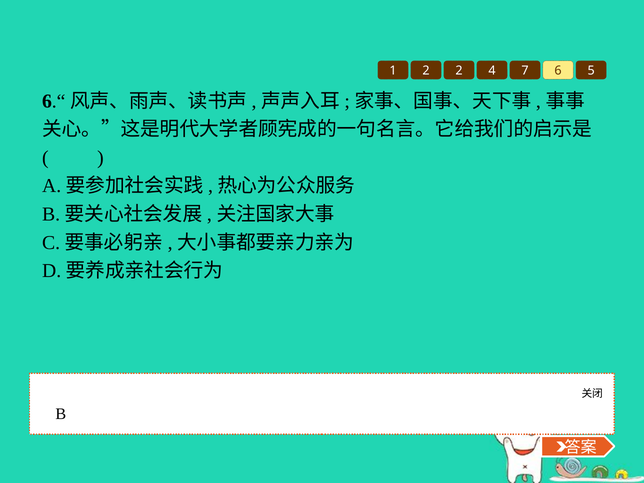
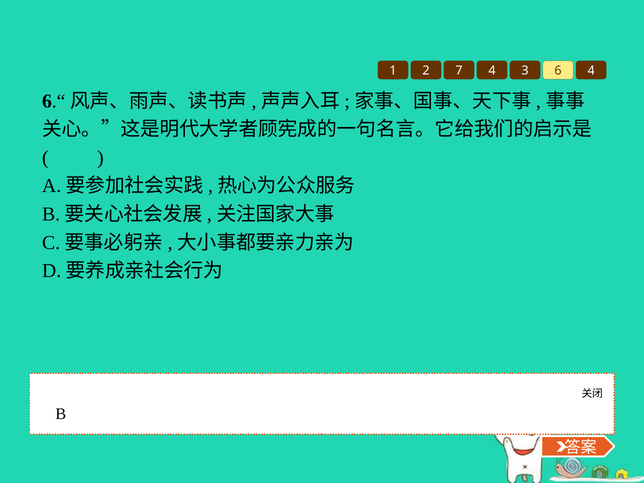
2 2: 2 -> 7 (459, 71)
7: 7 -> 3 (525, 71)
6 5: 5 -> 4 (591, 71)
